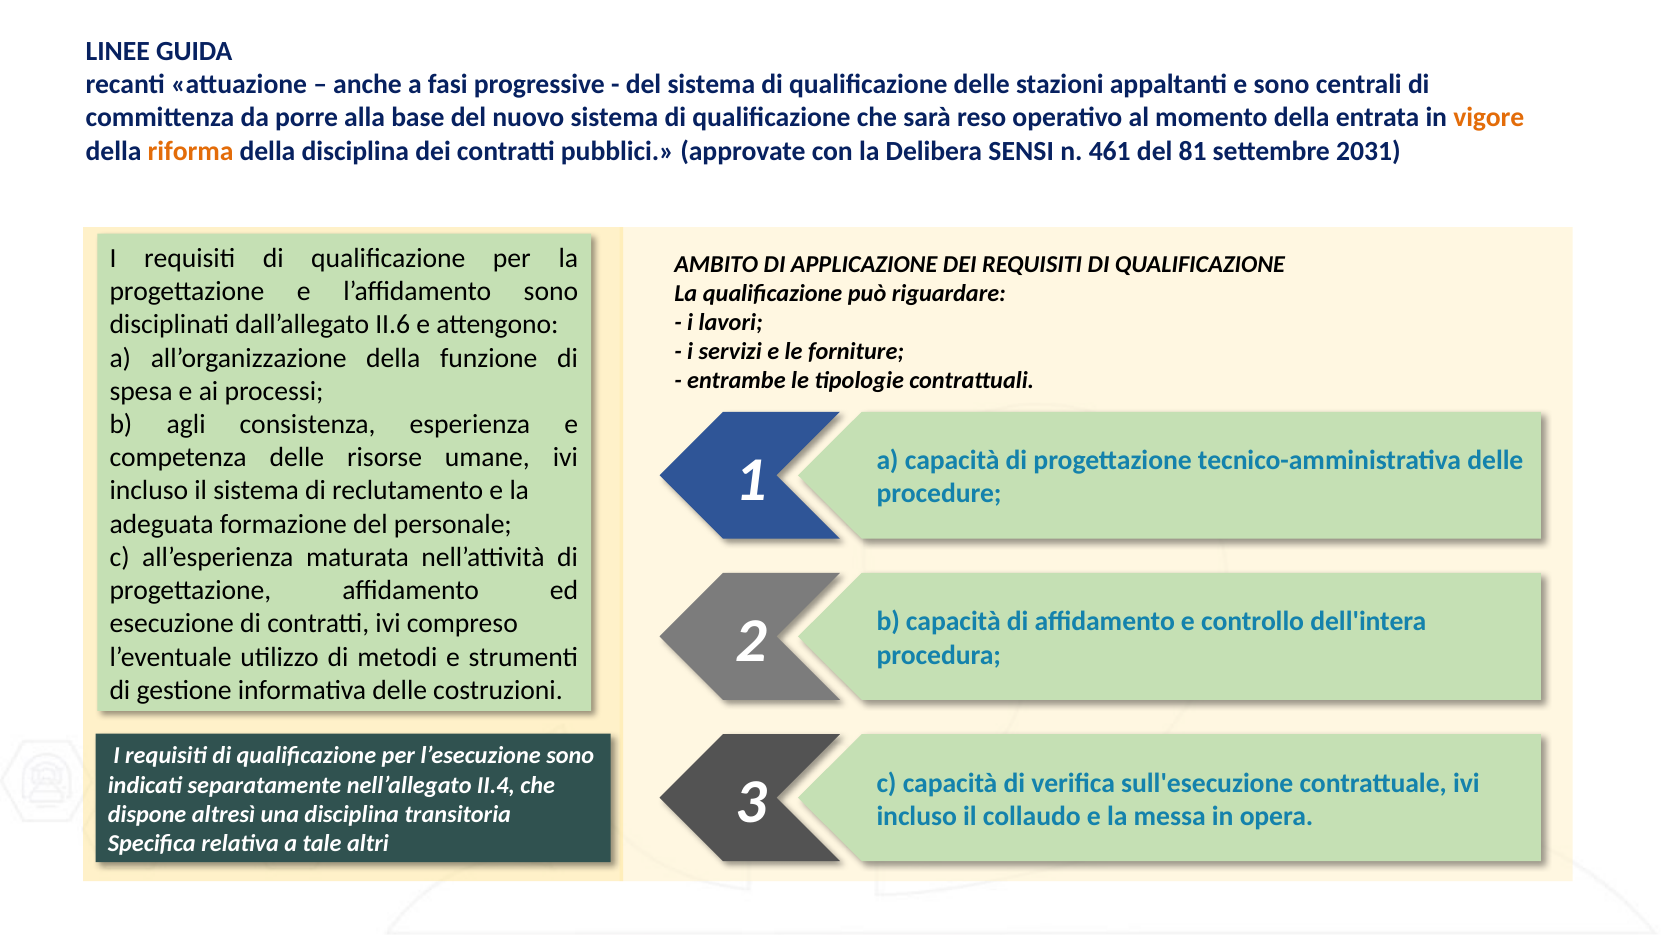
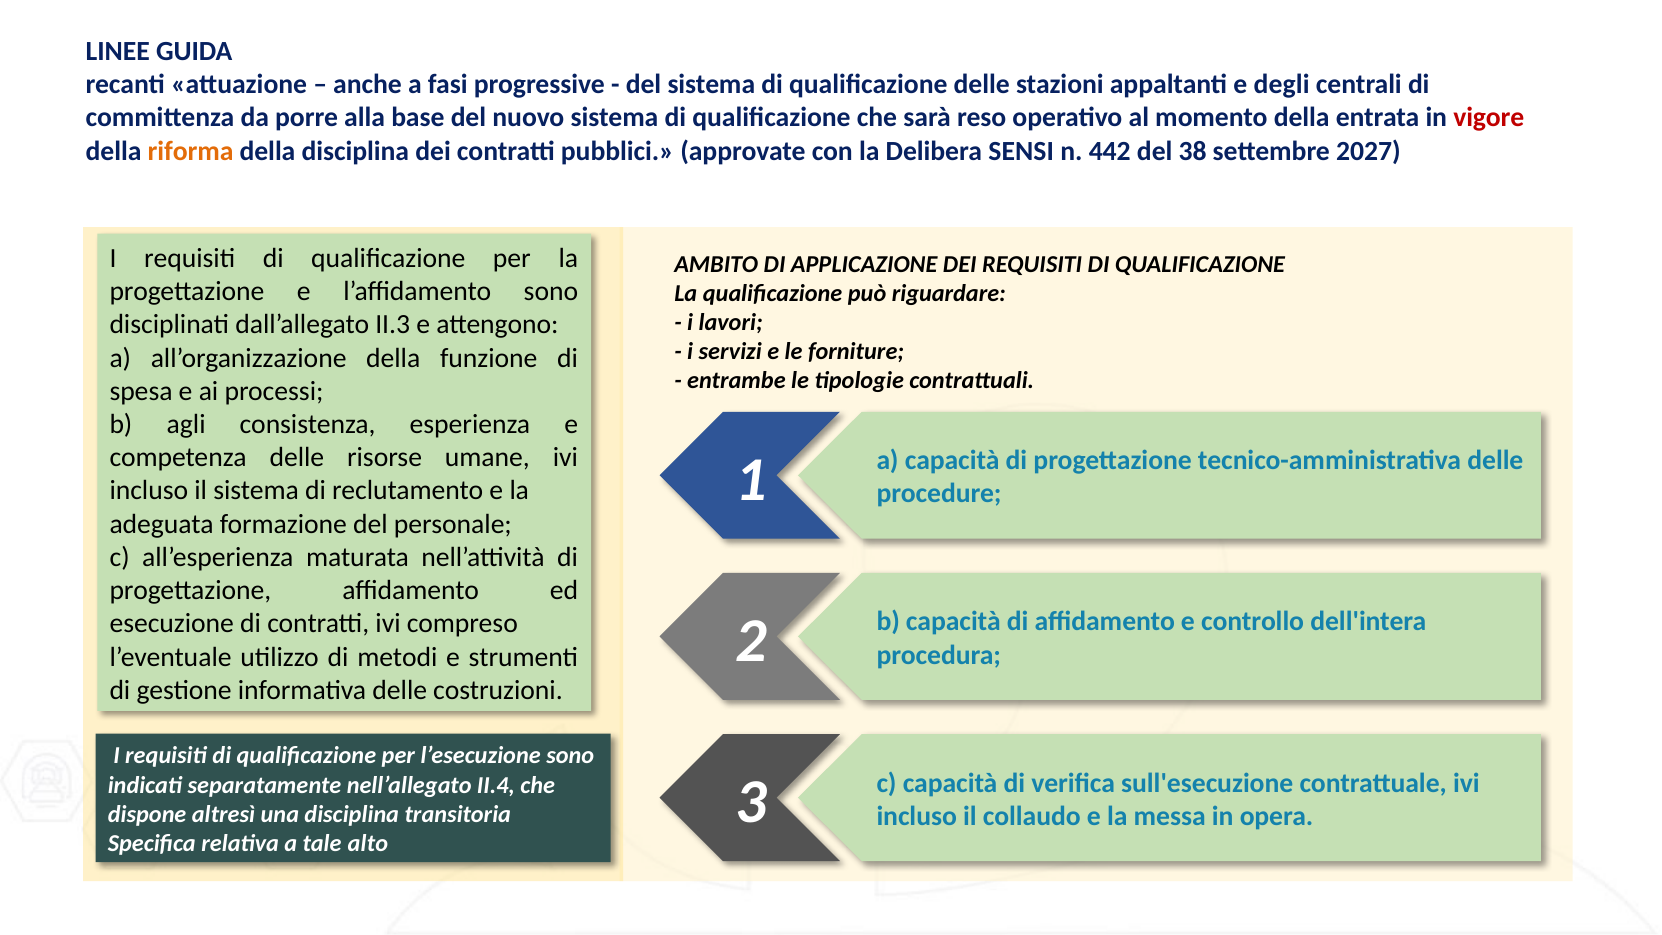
e sono: sono -> degli (1282, 84)
vigore colour: orange -> red (1489, 118)
461: 461 -> 442 (1110, 151)
81: 81 -> 38 (1193, 151)
2031: 2031 -> 2027 (1368, 151)
II.6: II.6 -> II.3 (393, 325)
altri: altri -> alto (368, 843)
